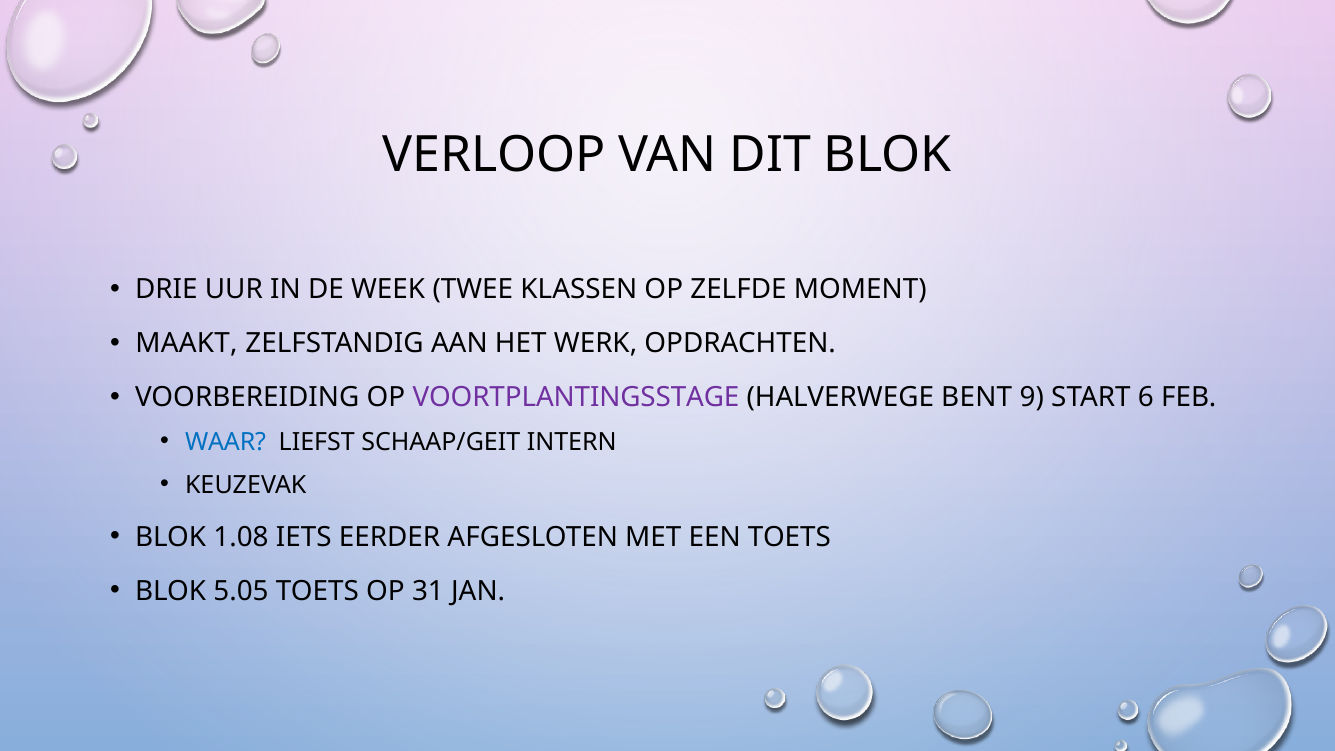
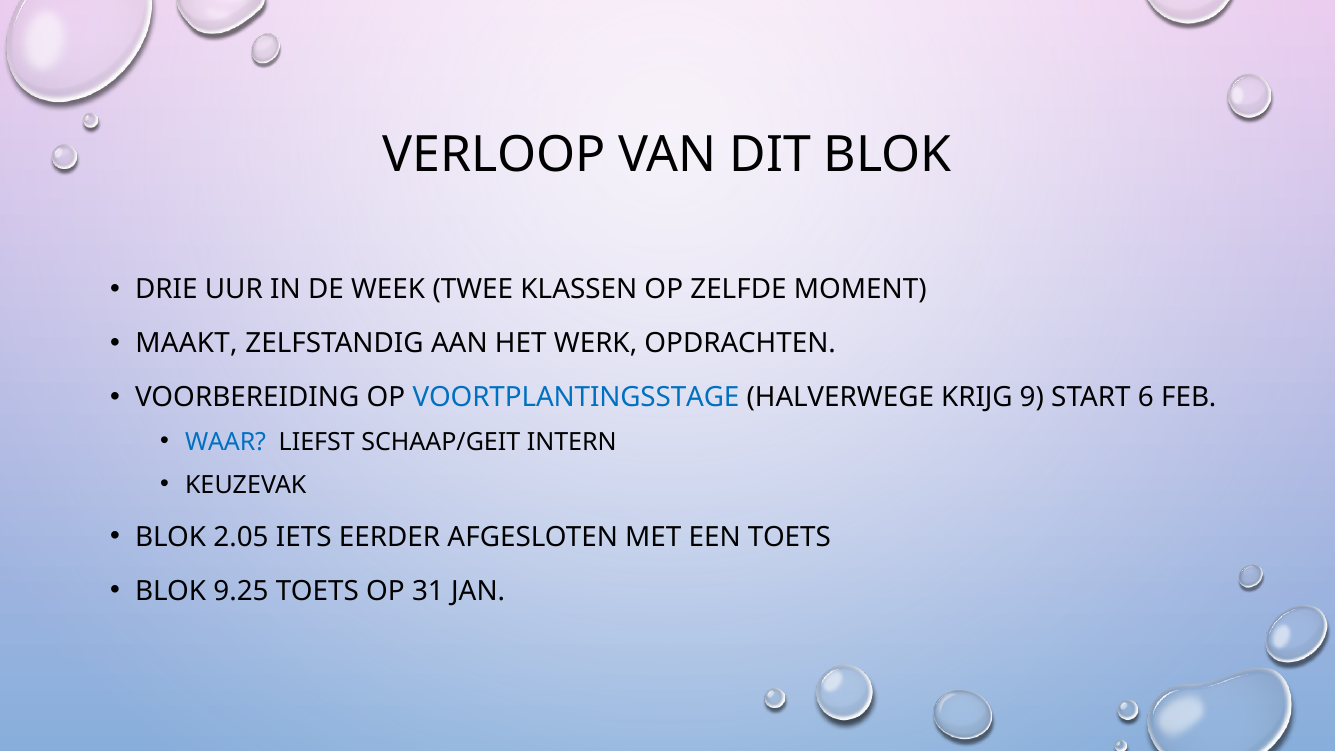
VOORTPLANTINGSSTAGE colour: purple -> blue (576, 397)
BENT: BENT -> KRIJG (977, 397)
1.08: 1.08 -> 2.05 (241, 537)
5.05: 5.05 -> 9.25 (241, 591)
